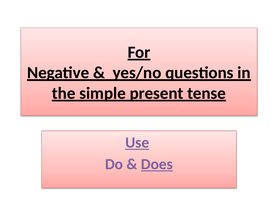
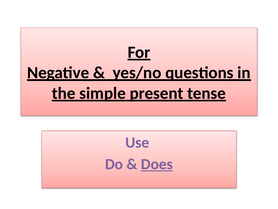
Use underline: present -> none (137, 142)
